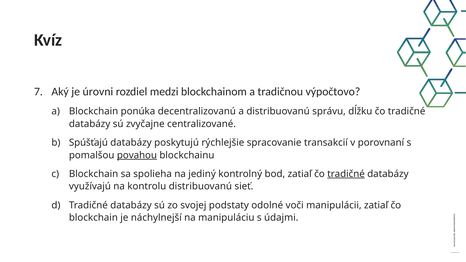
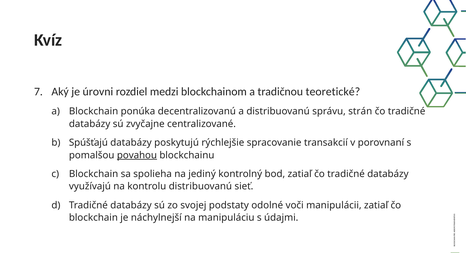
výpočtovo: výpočtovo -> teoretické (333, 92)
dĺžku: dĺžku -> strán (360, 111)
tradičné underline: present -> none (346, 174)
